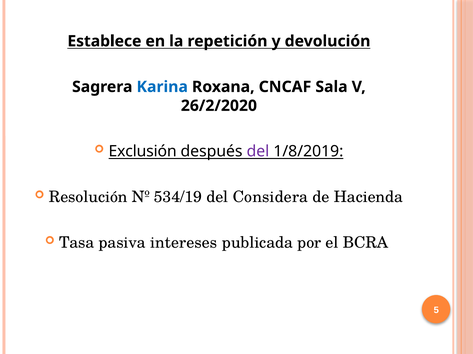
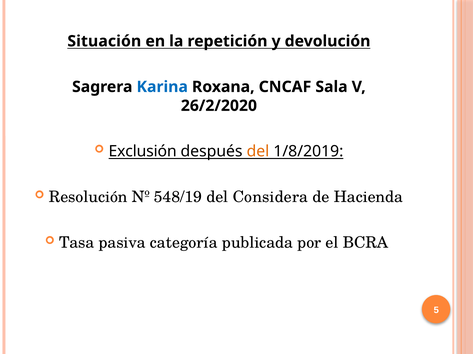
Establece: Establece -> Situación (104, 41)
del colour: purple -> orange (258, 152)
534/19: 534/19 -> 548/19 (178, 197)
intereses: intereses -> categoría (184, 243)
